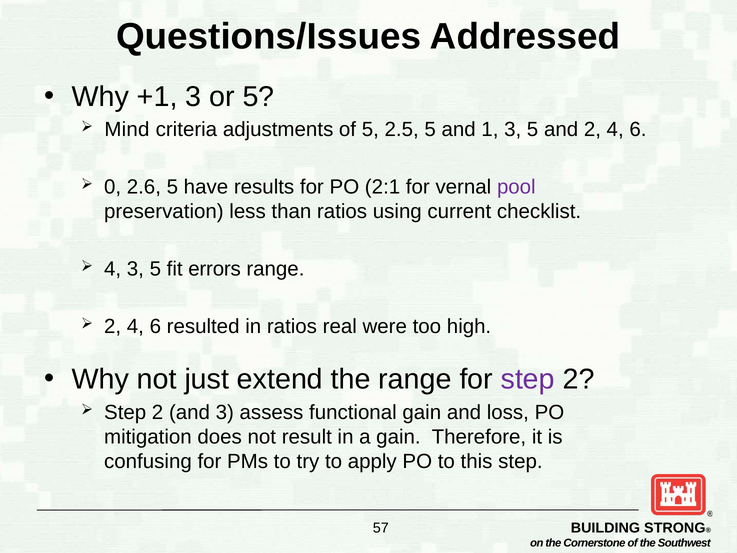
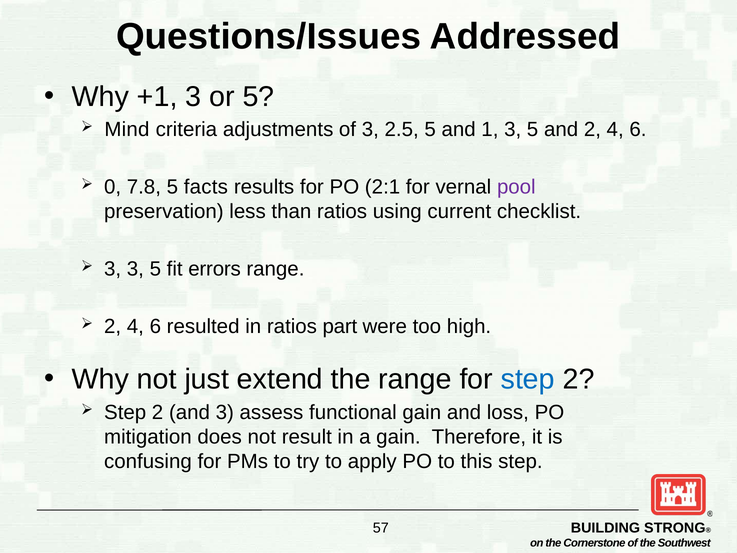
of 5: 5 -> 3 (370, 130)
2.6: 2.6 -> 7.8 (144, 187)
have: have -> facts (206, 187)
4: 4 -> 3 (113, 269)
real: real -> part (340, 326)
step colour: purple -> blue (528, 379)
